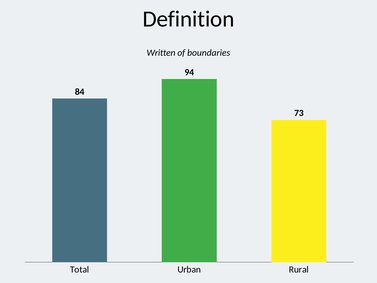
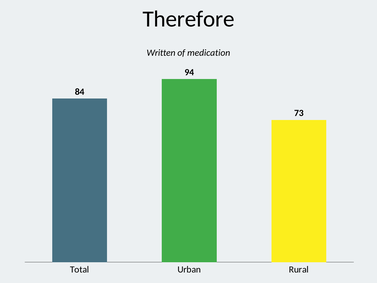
Definition: Definition -> Therefore (188, 19)
boundaries: boundaries -> medication (209, 53)
